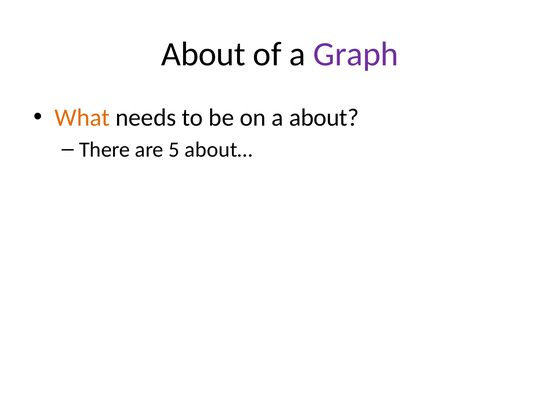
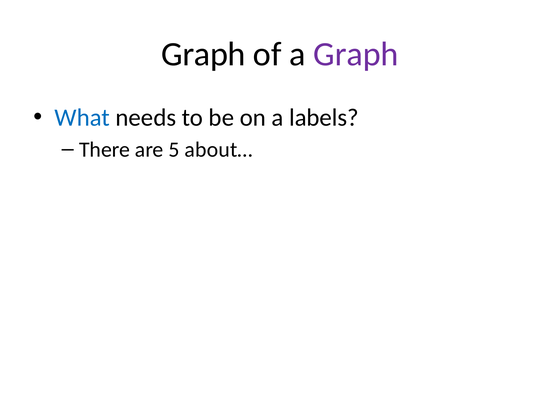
About: About -> Graph (203, 54)
What colour: orange -> blue (82, 117)
a about: about -> labels (324, 117)
